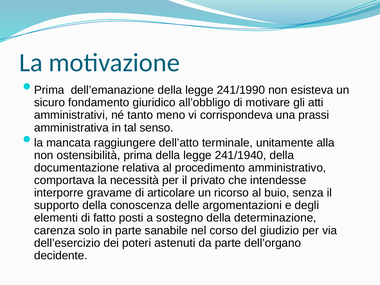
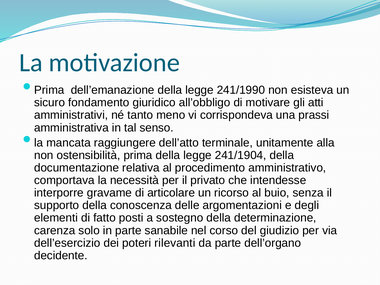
241/1940: 241/1940 -> 241/1904 (241, 155)
astenuti: astenuti -> rilevanti (175, 243)
